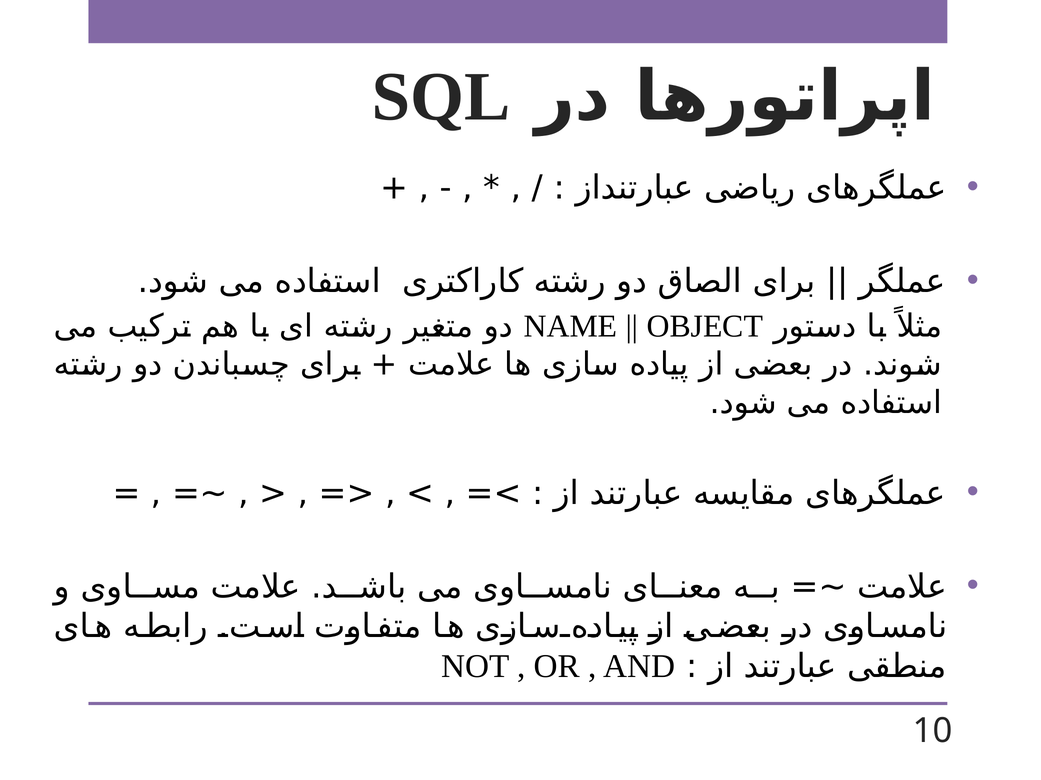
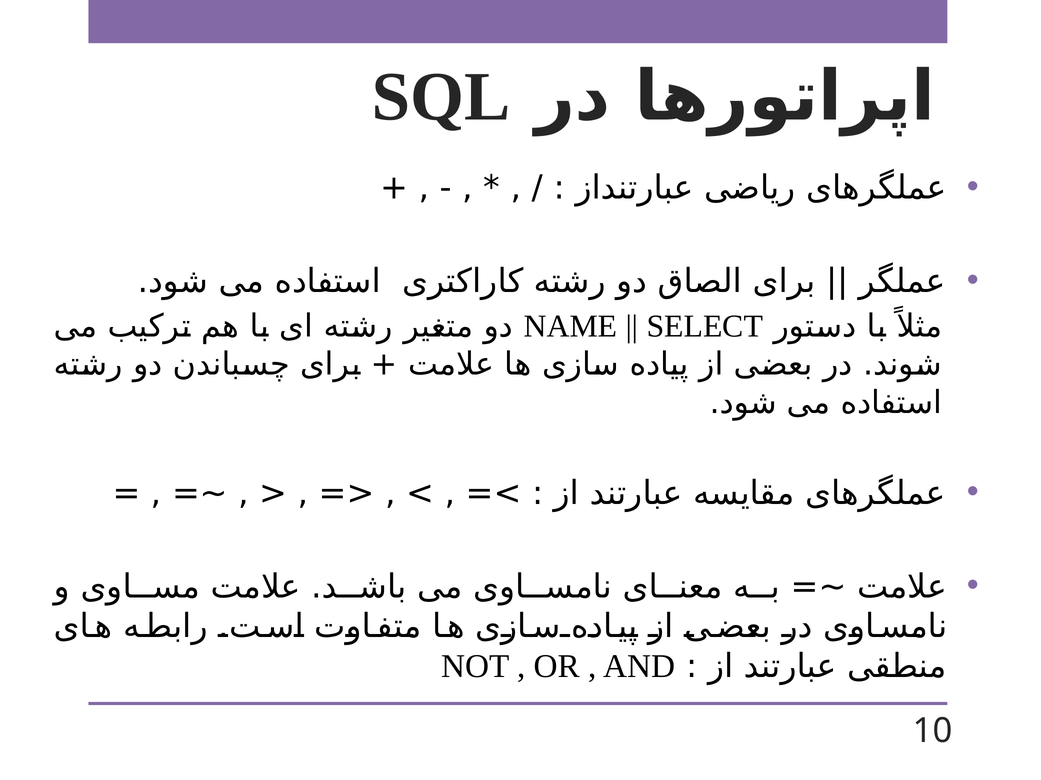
OBJECT: OBJECT -> SELECT (705, 327)
